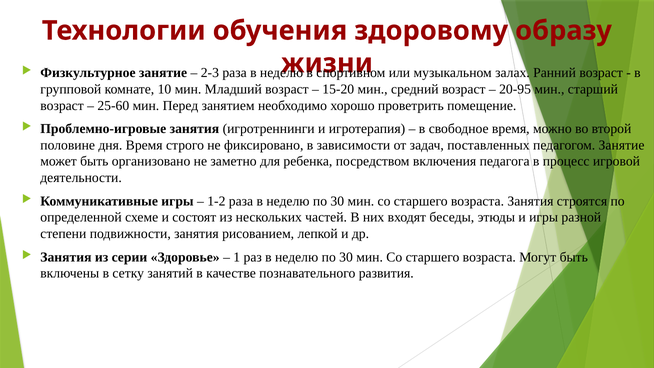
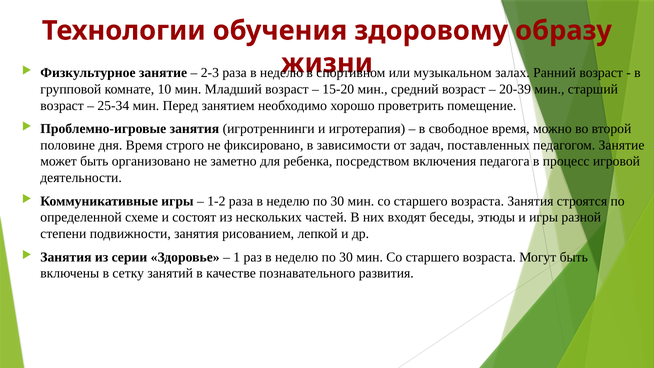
20-95: 20-95 -> 20-39 (515, 89)
25-60: 25-60 -> 25-34 (113, 105)
